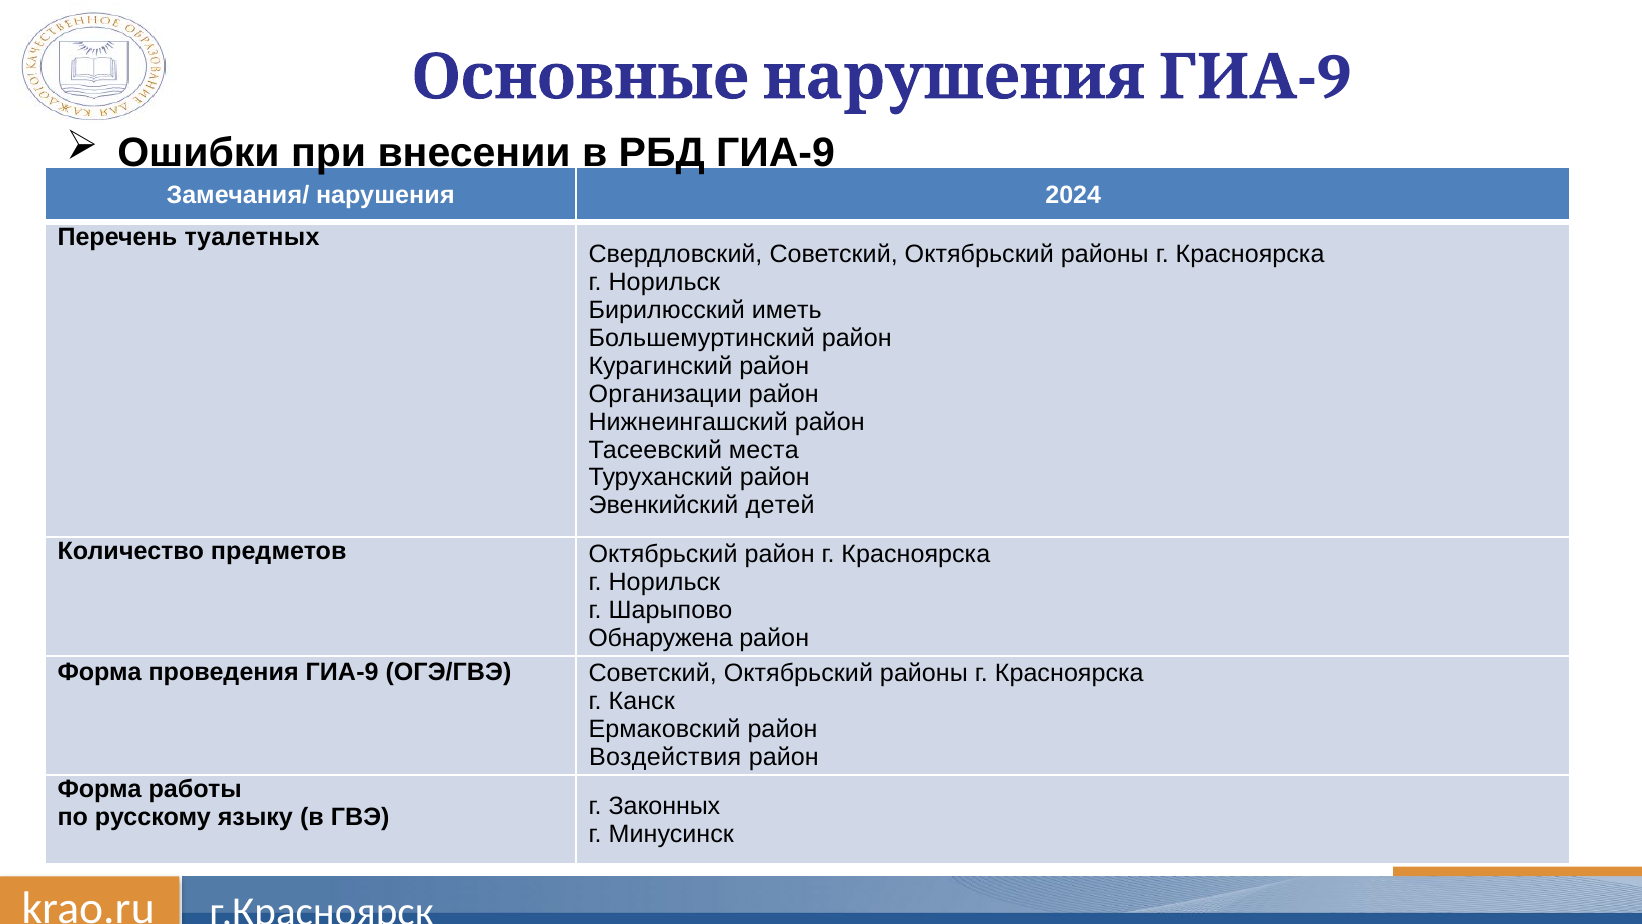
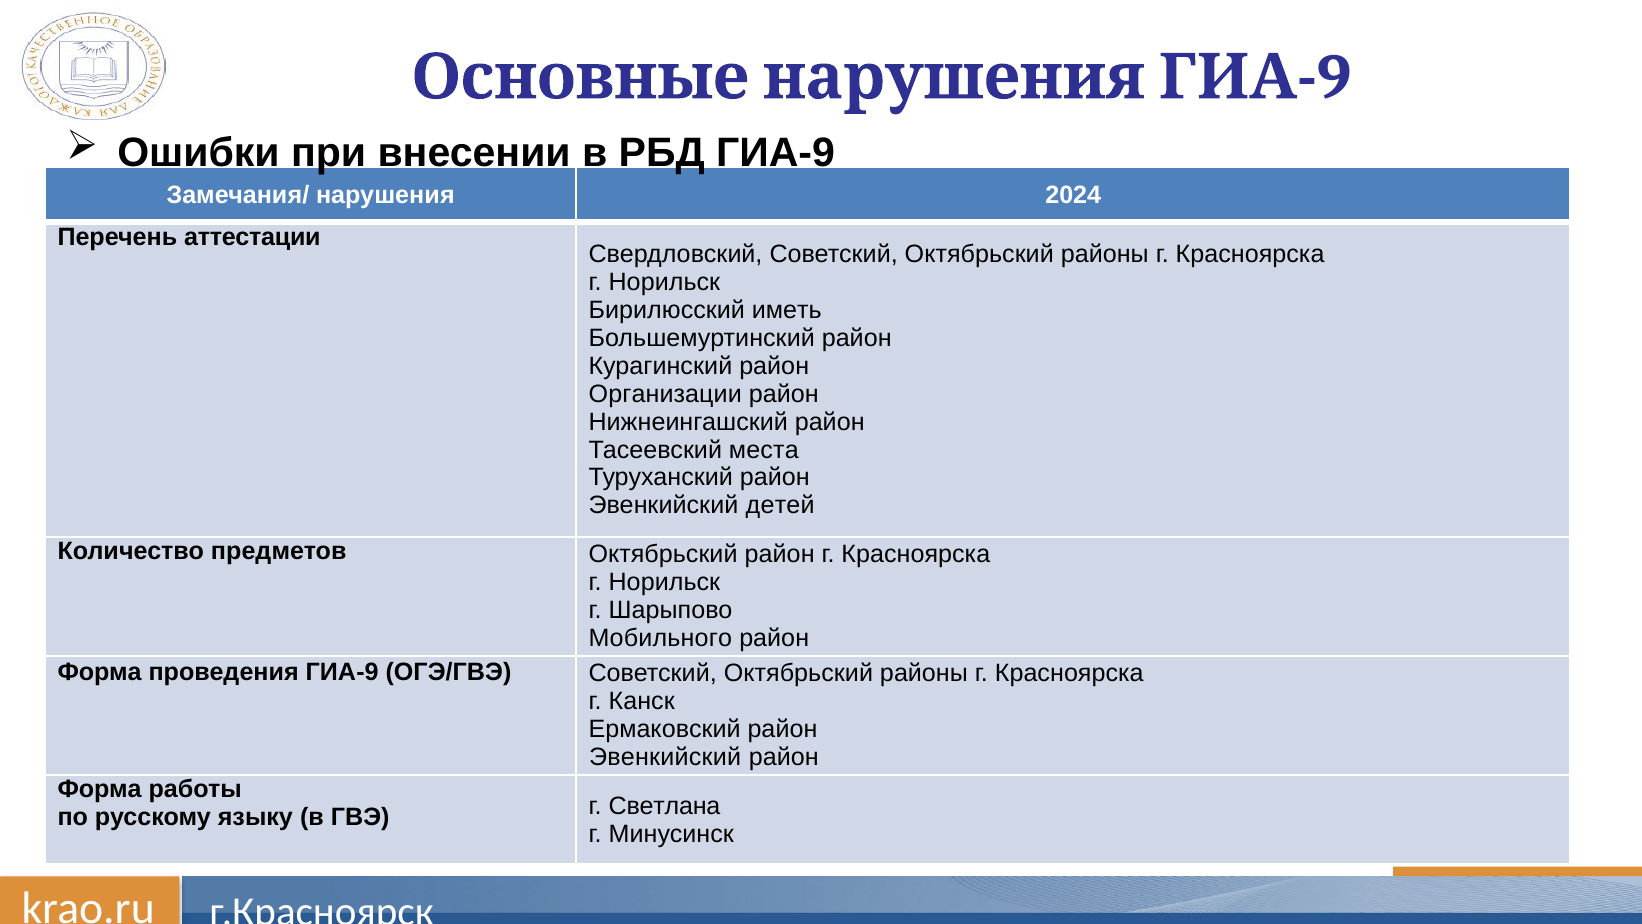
туалетных: туалетных -> аттестации (252, 237)
Обнаружена: Обнаружена -> Мобильного (660, 638)
Воздействия: Воздействия -> Эвенкийский (665, 757)
Законных: Законных -> Светлана (664, 806)
